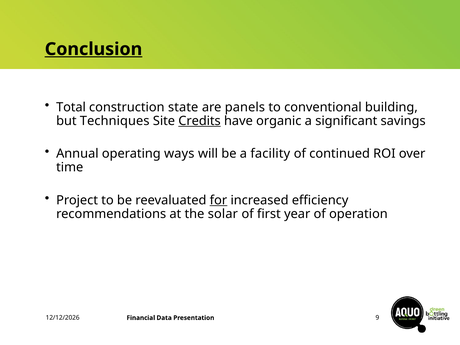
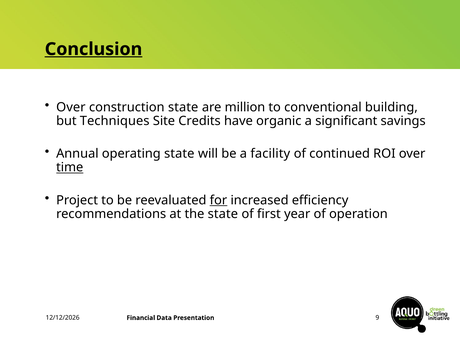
Total: Total -> Over (71, 107)
panels: panels -> million (245, 107)
Credits underline: present -> none (200, 121)
operating ways: ways -> state (179, 154)
time underline: none -> present (70, 167)
the solar: solar -> state (223, 214)
